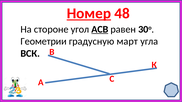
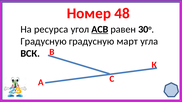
Номер underline: present -> none (89, 13)
стороне: стороне -> ресурса (51, 29)
Геометрии: Геометрии -> Градусную (44, 42)
